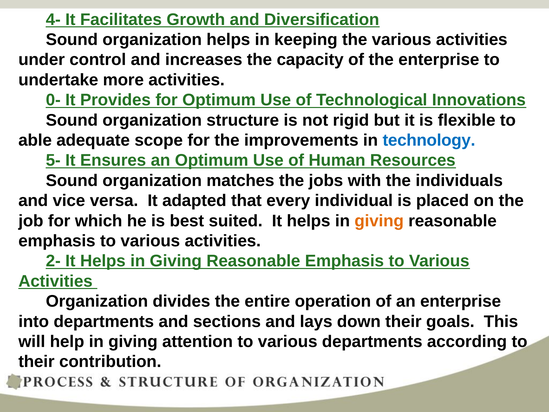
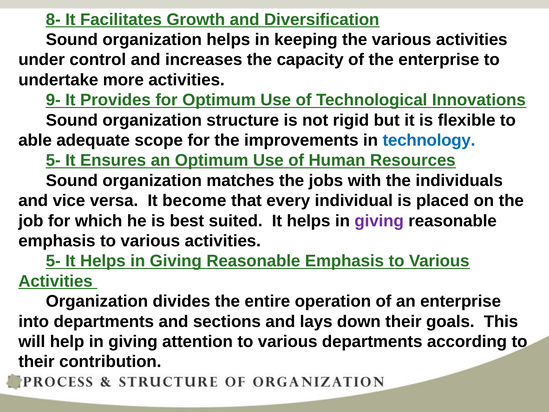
4-: 4- -> 8- (53, 19)
0-: 0- -> 9- (53, 100)
adapted: adapted -> become (194, 201)
giving colour: orange -> purple (379, 221)
2-: 2- -> 5- (53, 261)
